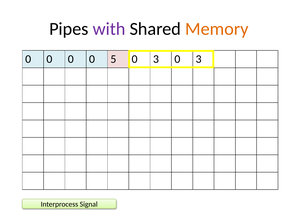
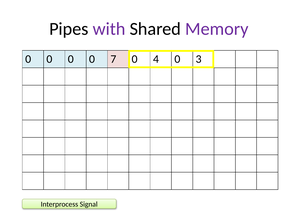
Memory colour: orange -> purple (217, 29)
5: 5 -> 7 (113, 59)
3: 3 -> 4 (156, 59)
